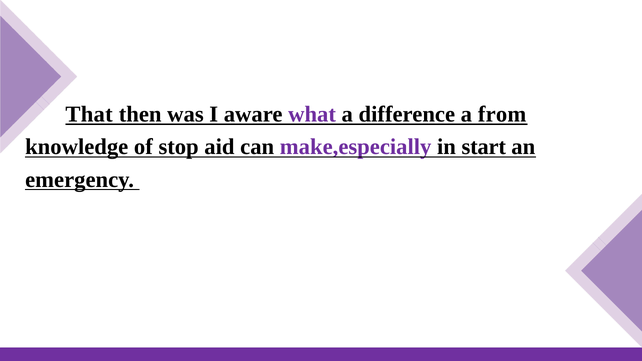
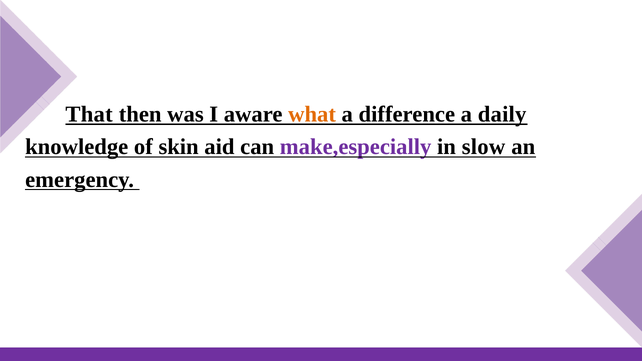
what colour: purple -> orange (312, 114)
from: from -> daily (502, 114)
stop: stop -> skin (179, 147)
start: start -> slow (484, 147)
